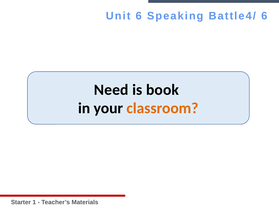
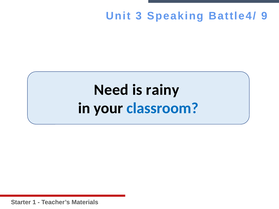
Unit 6: 6 -> 3 (139, 16)
Battle4/ 6: 6 -> 9 (264, 16)
book: book -> rainy (163, 90)
classroom colour: orange -> blue (163, 108)
